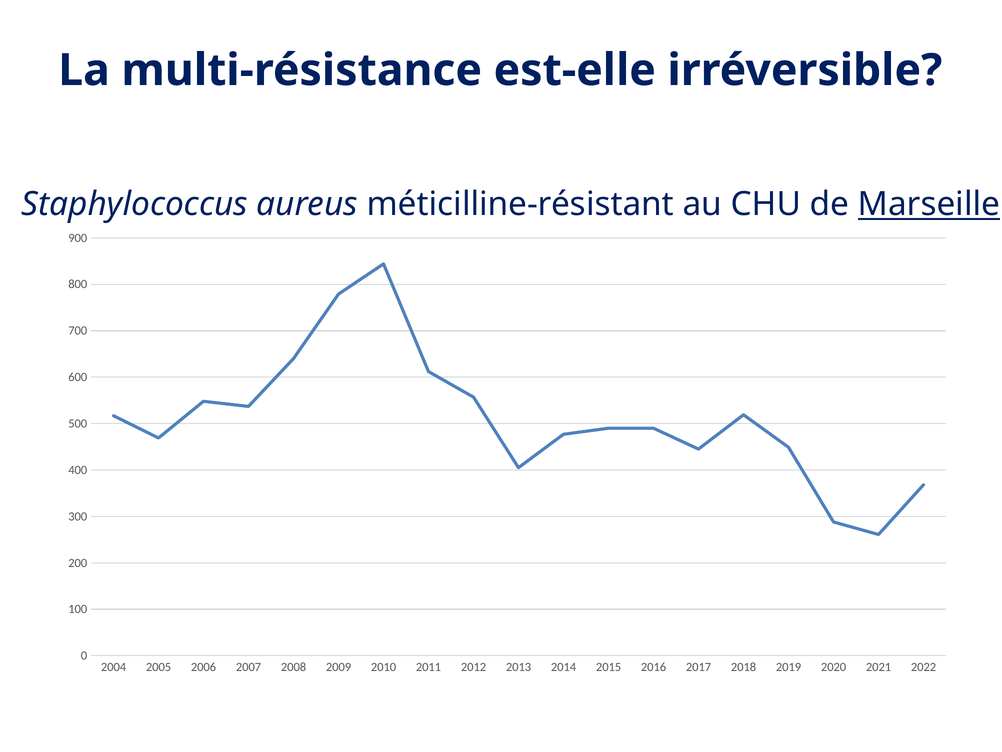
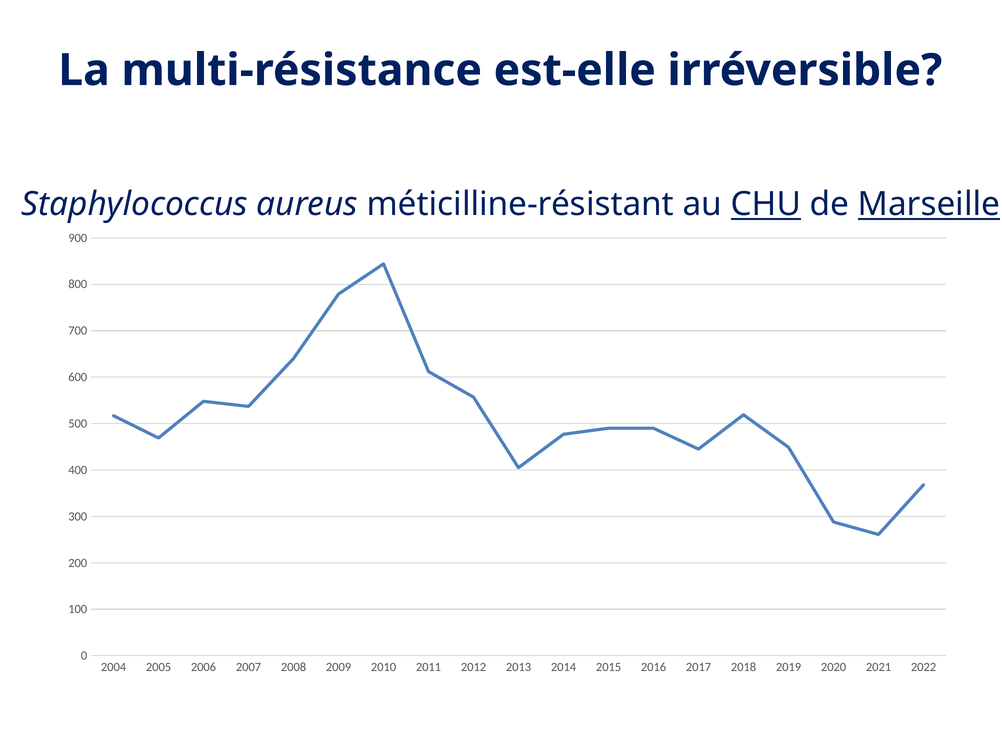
CHU underline: none -> present (766, 204)
